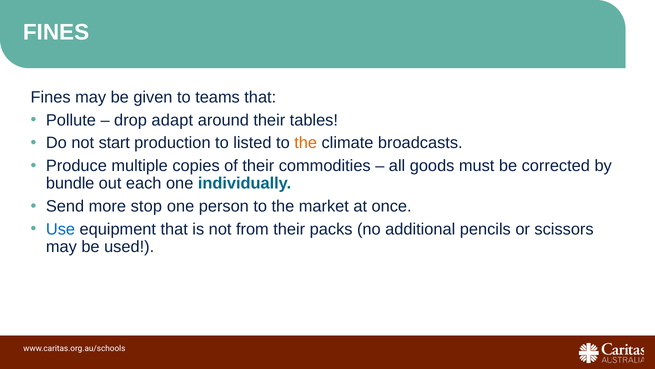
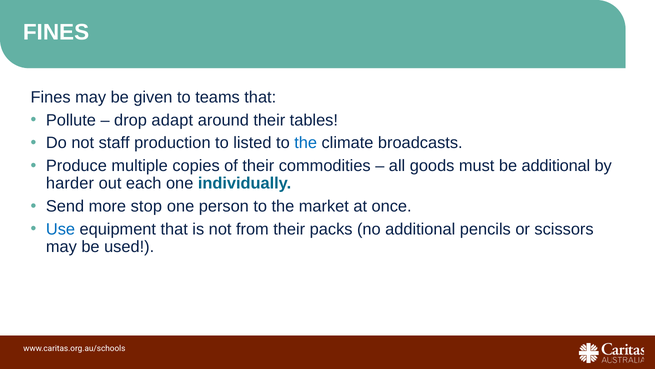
start: start -> staff (114, 143)
the colour: orange -> blue (306, 143)
be corrected: corrected -> additional (556, 166)
bundle: bundle -> harder (70, 183)
